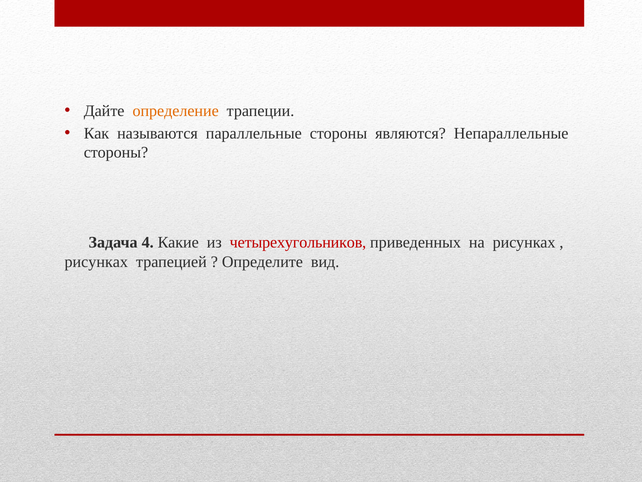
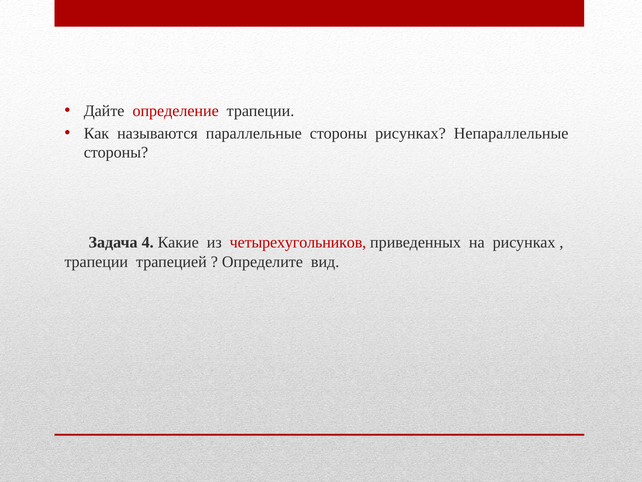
определение colour: orange -> red (176, 111)
стороны являются: являются -> рисунках (410, 133)
рисунках: рисунках -> трапеции (96, 262)
